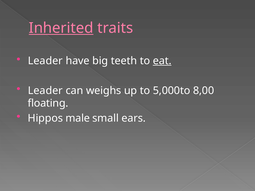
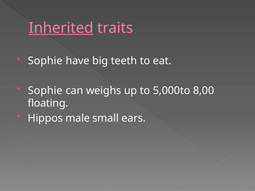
Leader: Leader -> Sophie (45, 61)
eat underline: present -> none (162, 61)
Leader: Leader -> Sophie (45, 91)
